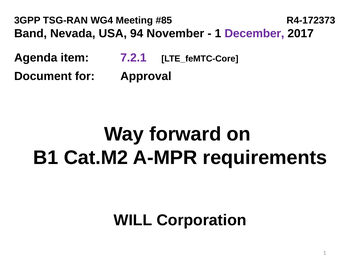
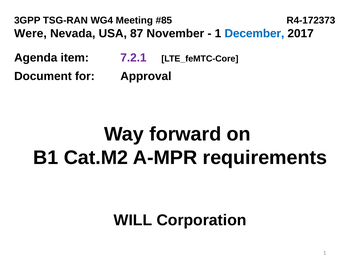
Band: Band -> Were (30, 34)
94: 94 -> 87 (137, 34)
December colour: purple -> blue (254, 34)
